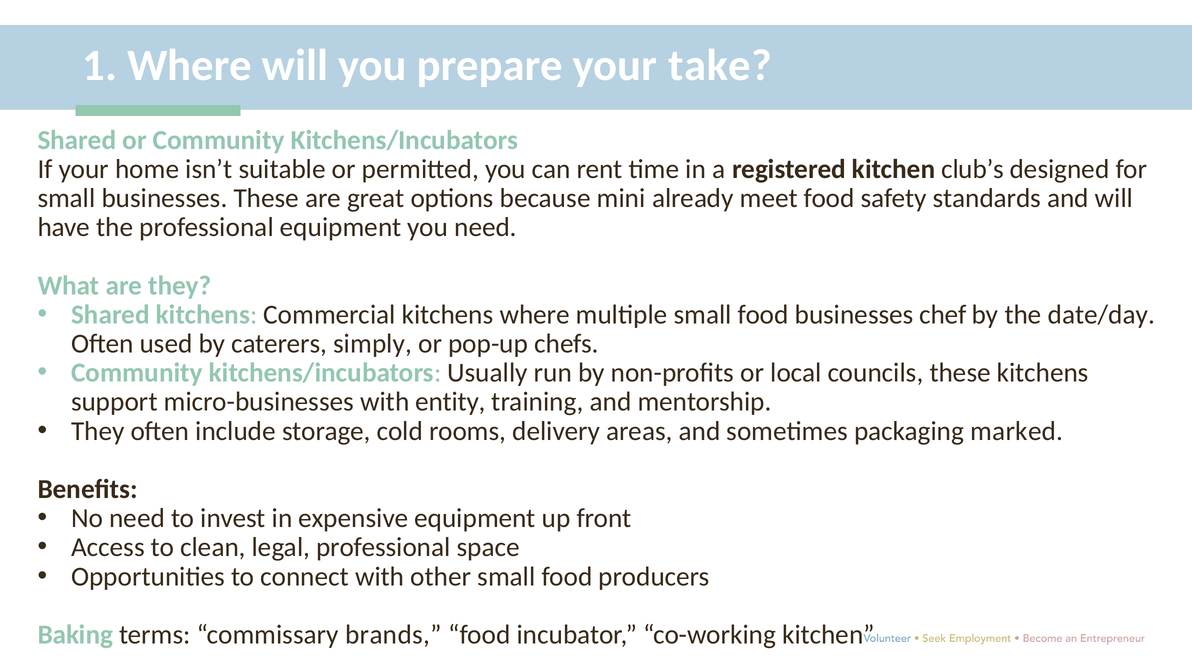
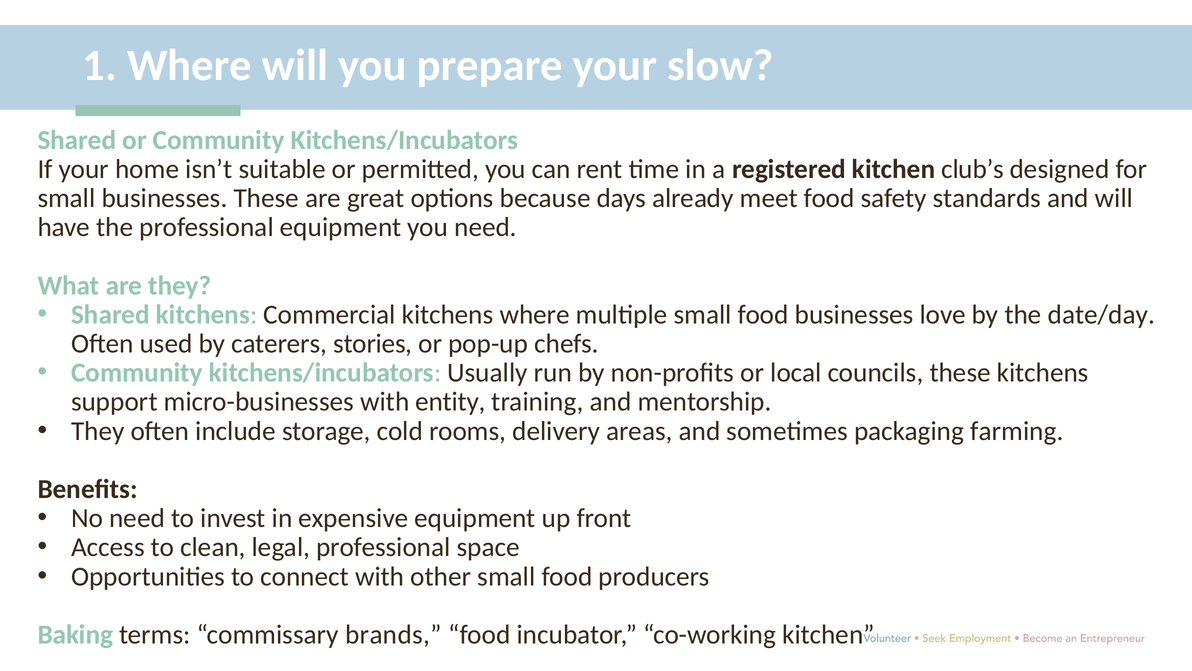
take: take -> slow (720, 65)
mini: mini -> days (621, 198)
chef: chef -> love (943, 314)
simply: simply -> stories (373, 343)
marked: marked -> farming (1017, 431)
